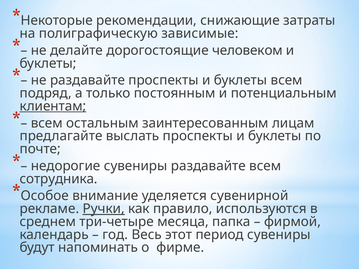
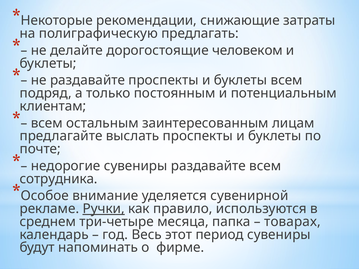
зависимые: зависимые -> предлагать (200, 33)
клиентам underline: present -> none (53, 106)
фирмой: фирмой -> товарах (292, 222)
